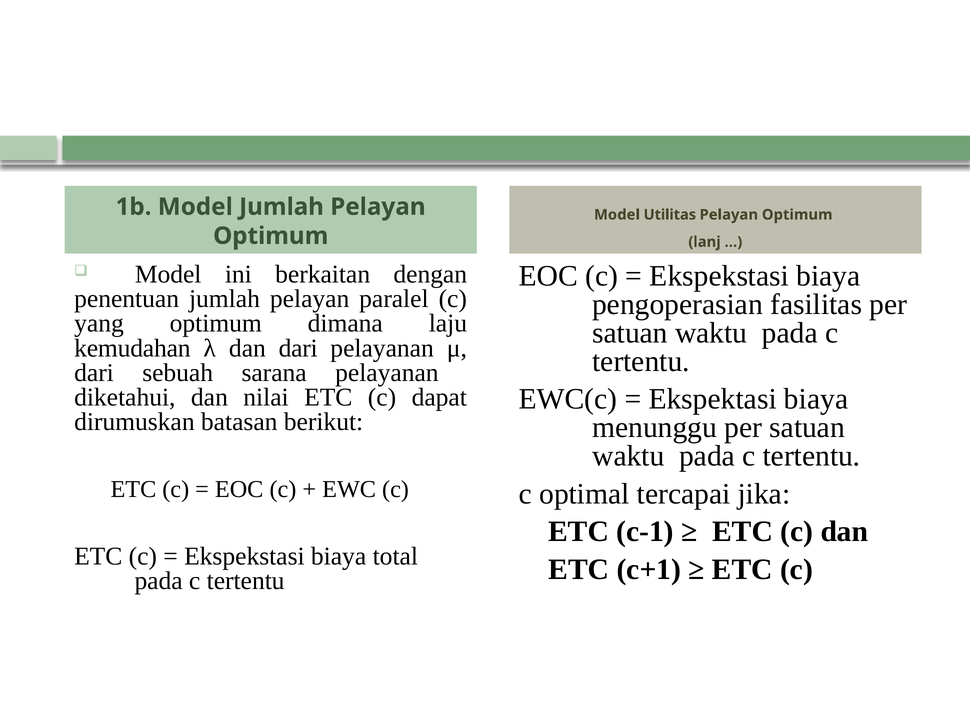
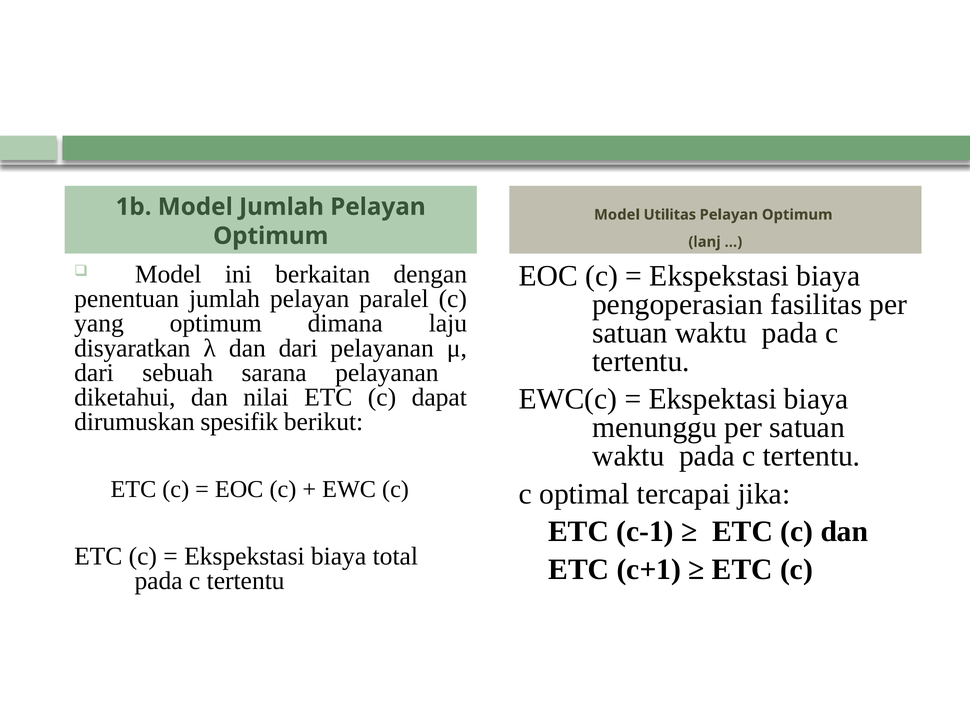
kemudahan: kemudahan -> disyaratkan (132, 348)
batasan: batasan -> spesifik (239, 422)
